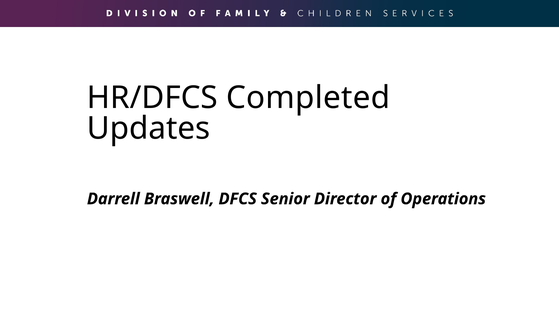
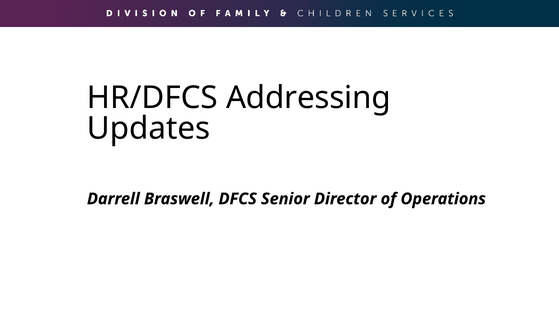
Completed: Completed -> Addressing (308, 98)
